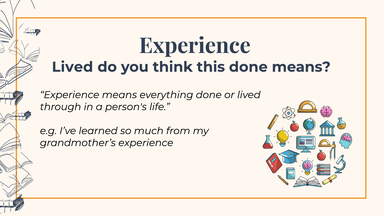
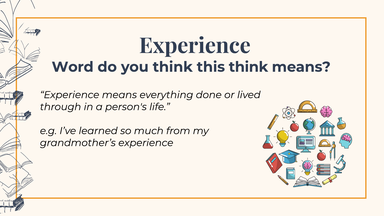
Lived: Lived -> Word (73, 67)
this done: done -> think (248, 67)
